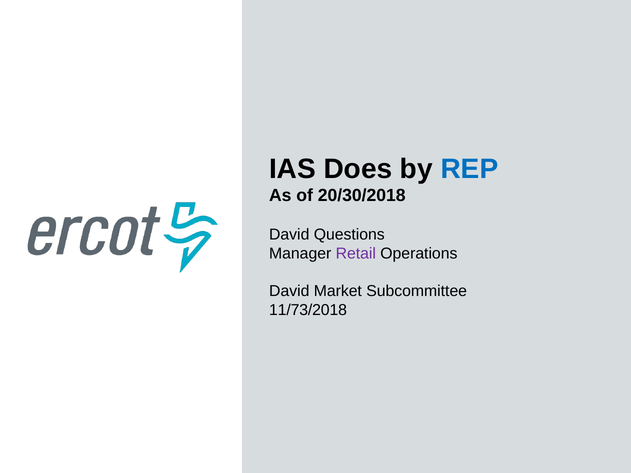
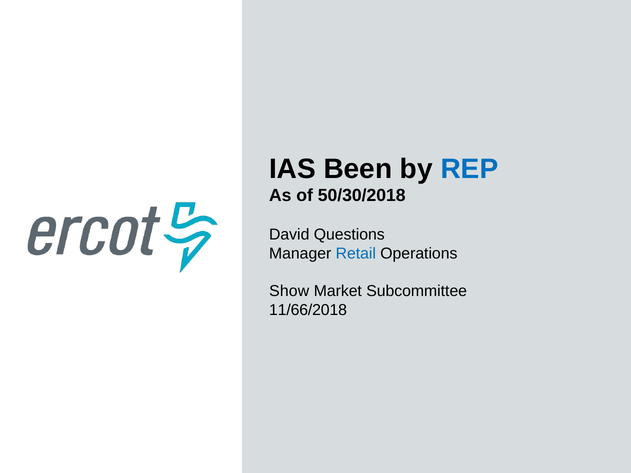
Does: Does -> Been (358, 169)
20/30/2018: 20/30/2018 -> 50/30/2018 (362, 196)
Retail colour: purple -> blue (356, 253)
David: David -> Show (289, 291)
11/73/2018: 11/73/2018 -> 11/66/2018 (308, 310)
